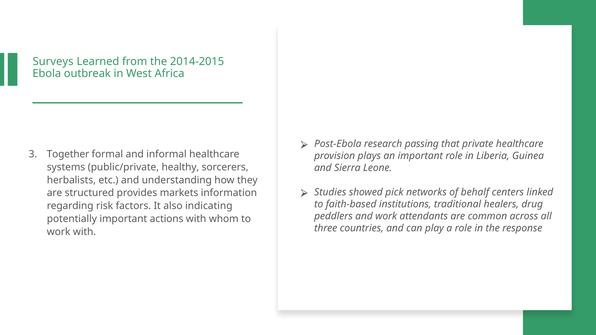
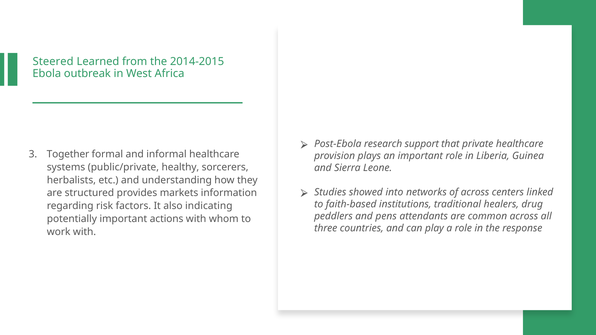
Surveys: Surveys -> Steered (53, 62)
passing: passing -> support (422, 144)
pick: pick -> into (394, 192)
of behalf: behalf -> across (475, 192)
and work: work -> pens (386, 216)
